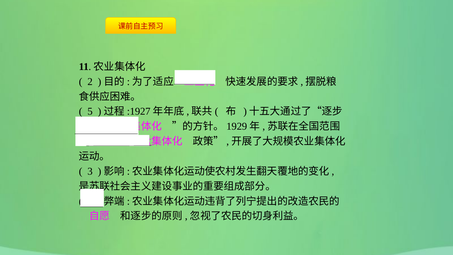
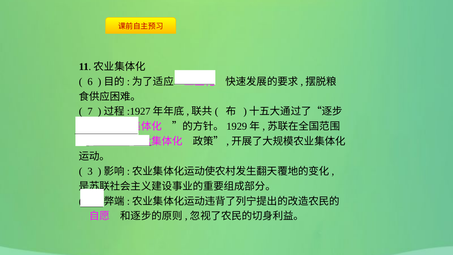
2: 2 -> 6 (90, 82)
5: 5 -> 7 (90, 111)
